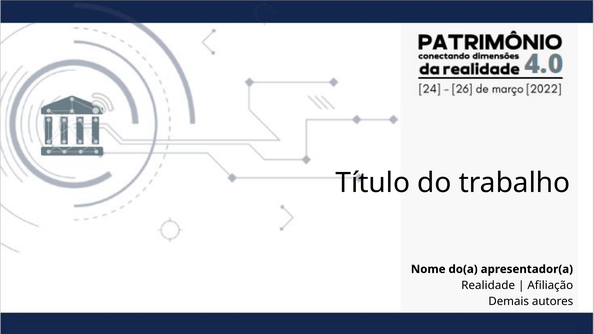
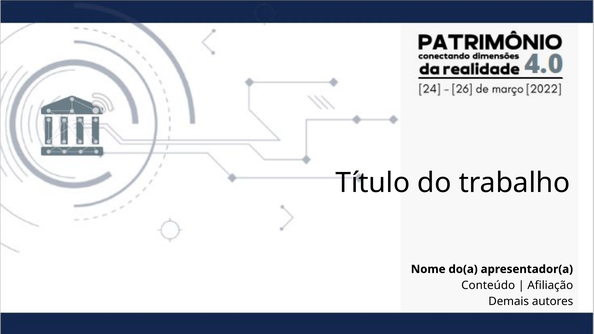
Realidade: Realidade -> Conteúdo (488, 285)
